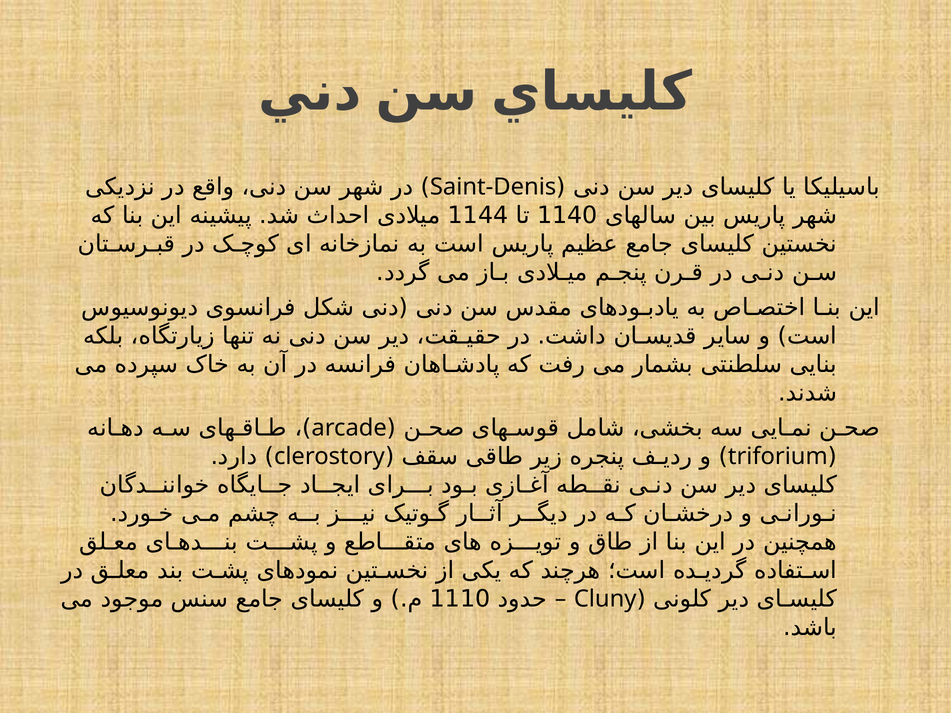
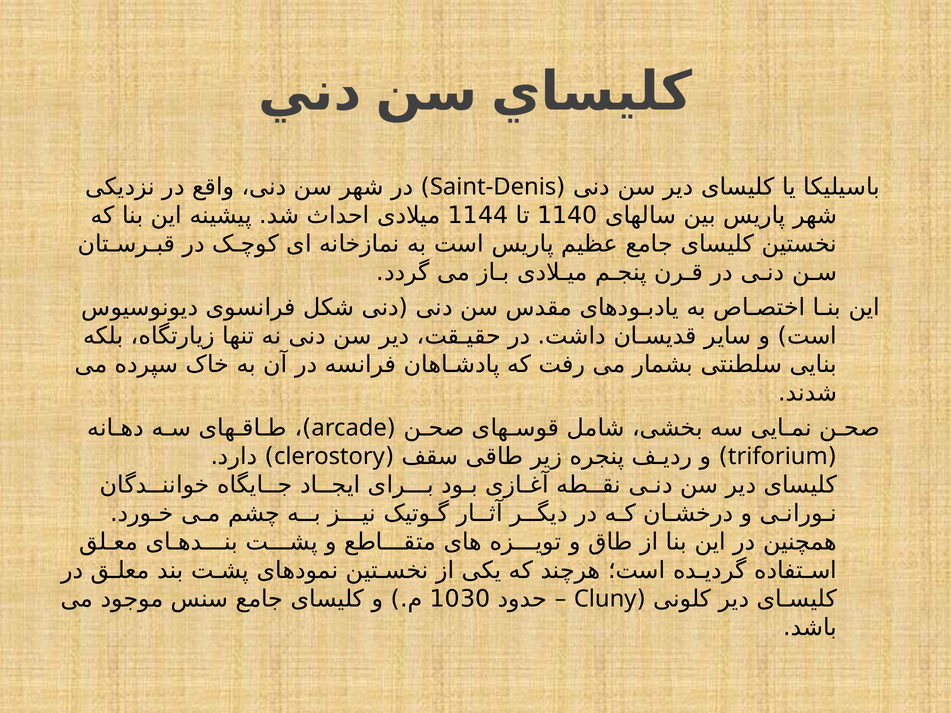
1110: 1110 -> 1030 (460, 599)
